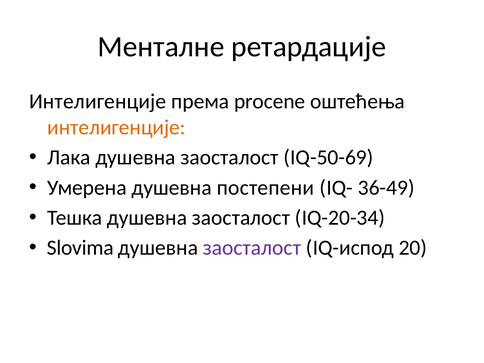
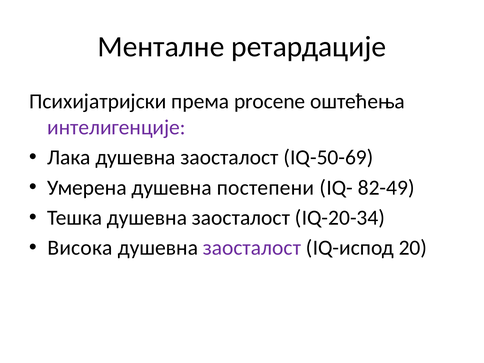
Интелигенције: Интелигенције -> Психијатријски (98, 102)
интелигенције colour: orange -> purple (116, 127)
36-49: 36-49 -> 82-49 (386, 188)
Slovima: Slovima -> Висока (80, 248)
